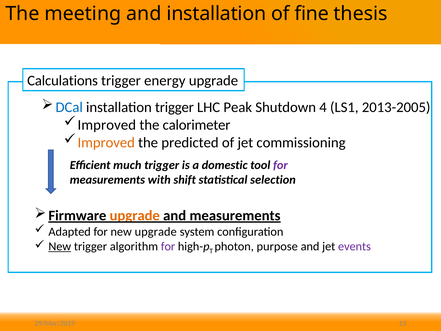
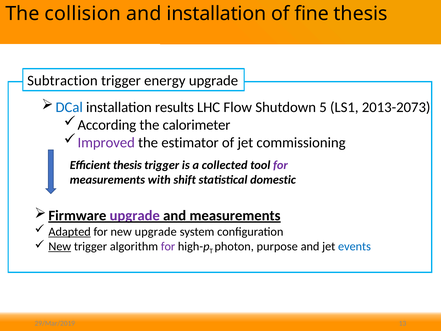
meeting: meeting -> collision (83, 14)
Calculations: Calculations -> Subtraction (62, 81)
installation trigger: trigger -> results (174, 107)
Peak: Peak -> Flow (238, 107)
4: 4 -> 5 (323, 107)
2013-2005: 2013-2005 -> 2013-2073 (396, 107)
Improved: Improved -> According (107, 125)
Improved colour: orange -> purple (106, 142)
predicted: predicted -> estimator (190, 142)
Efficient much: much -> thesis (127, 165)
domestic: domestic -> collected (225, 165)
selection: selection -> domestic (273, 180)
upgrade colour: orange -> purple (135, 215)
Adapted underline: none -> present (70, 231)
events colour: purple -> blue (354, 246)
